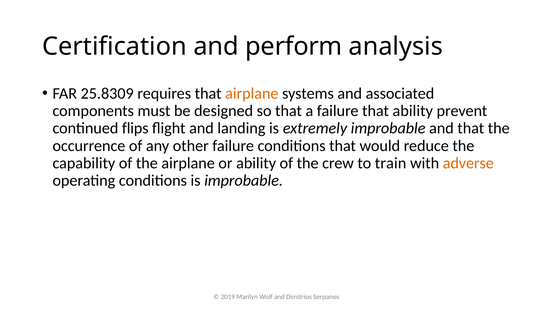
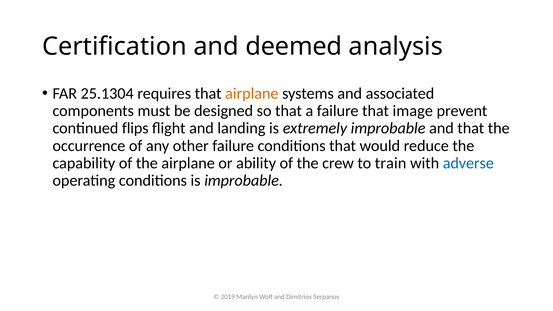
perform: perform -> deemed (294, 46)
25.8309: 25.8309 -> 25.1304 (107, 93)
that ability: ability -> image (413, 111)
adverse colour: orange -> blue (468, 163)
